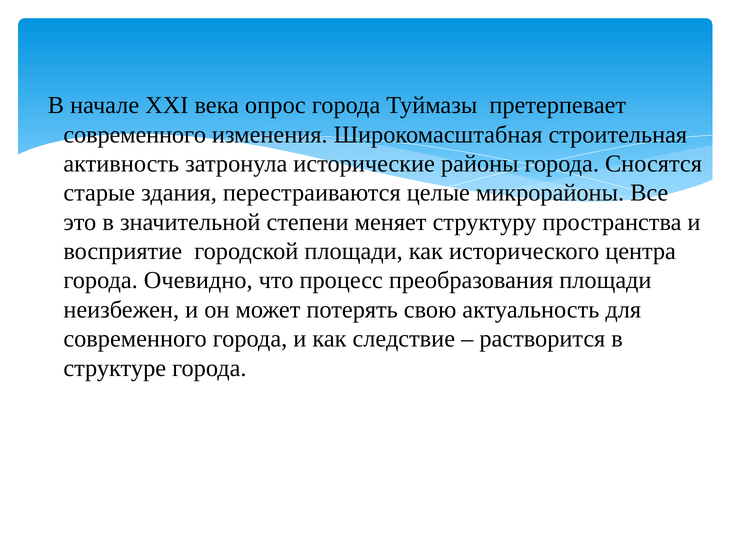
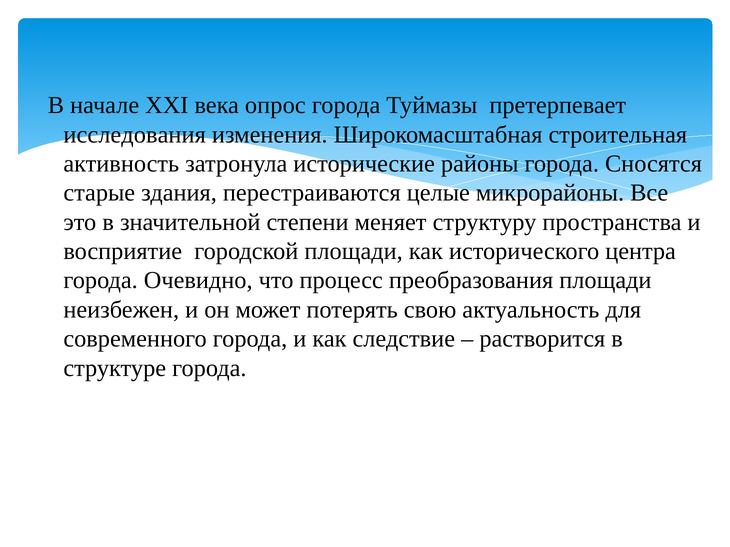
современного: современного -> исследования (135, 135)
